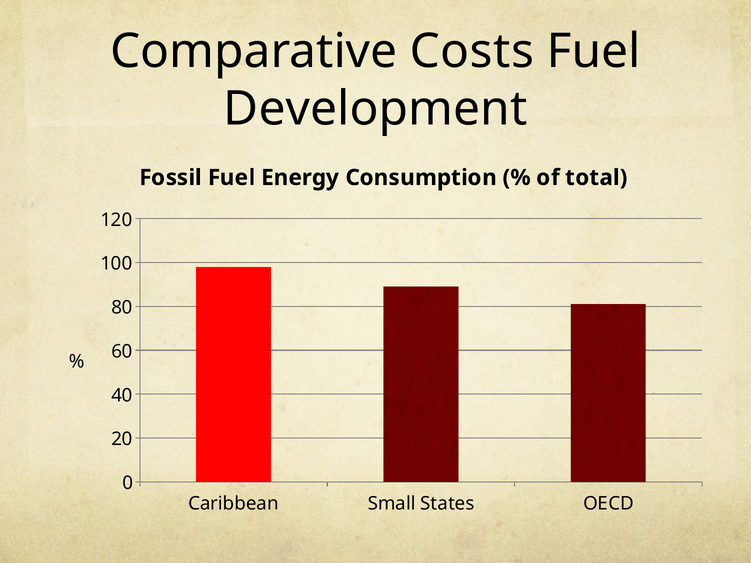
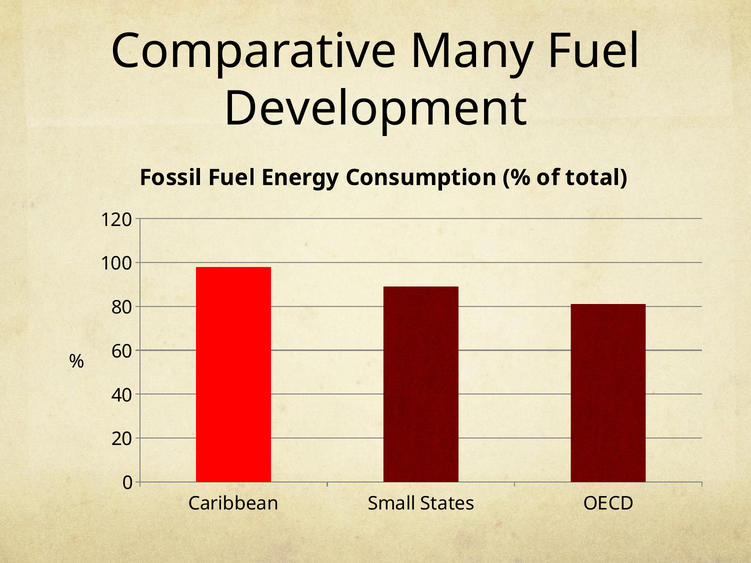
Costs: Costs -> Many (472, 52)
